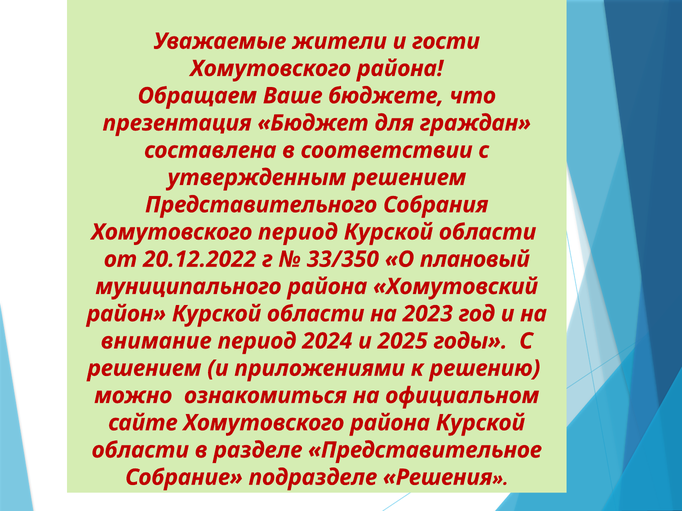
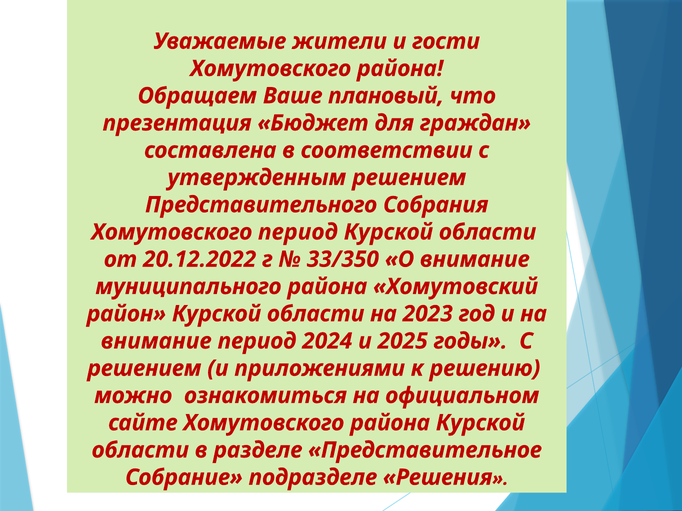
бюджете: бюджете -> плановый (386, 96)
О плановый: плановый -> внимание (475, 260)
